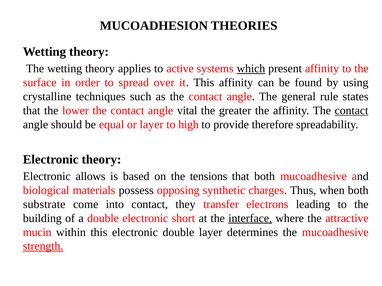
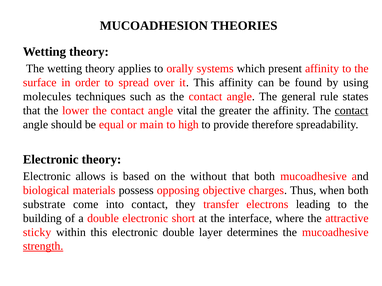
active: active -> orally (180, 69)
which underline: present -> none (251, 69)
crystalline: crystalline -> molecules (47, 97)
or layer: layer -> main (152, 125)
tensions: tensions -> without (208, 177)
synthetic: synthetic -> objective (224, 191)
interface underline: present -> none (250, 219)
mucin: mucin -> sticky (37, 233)
